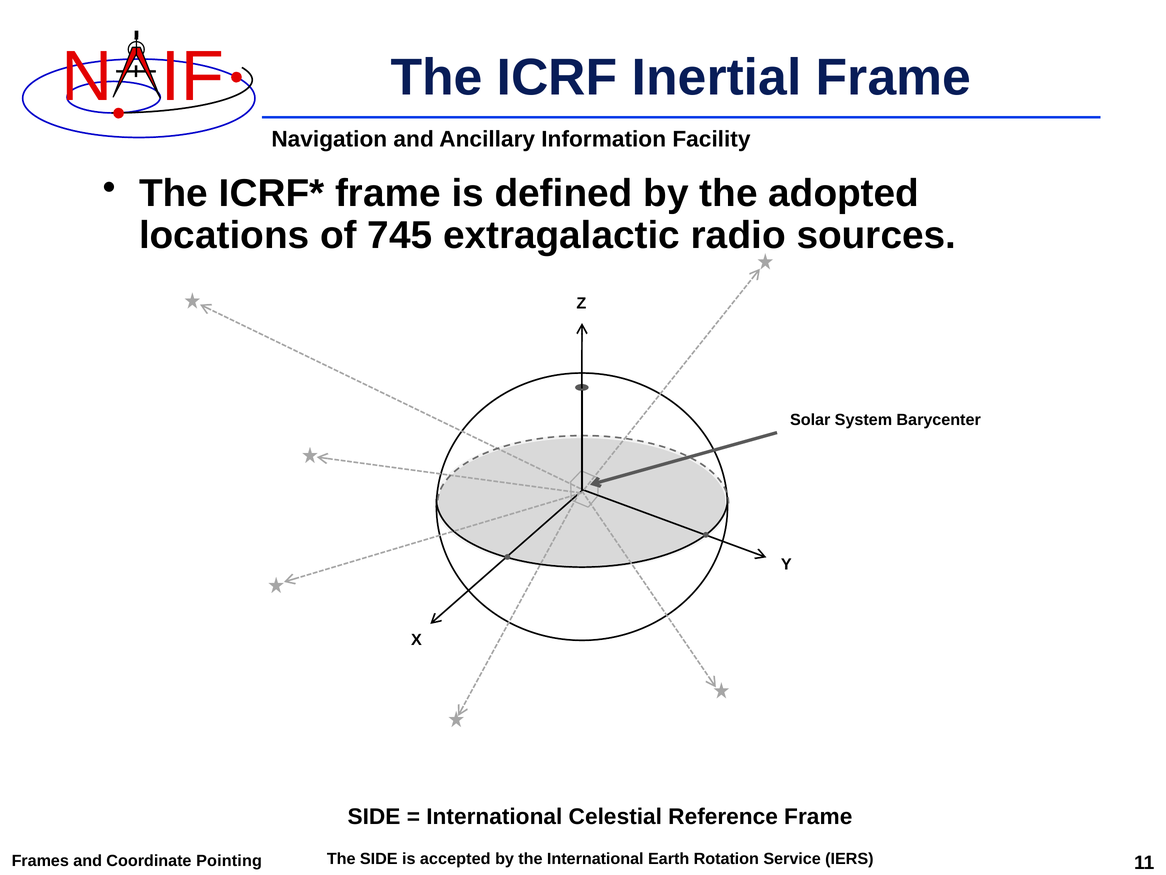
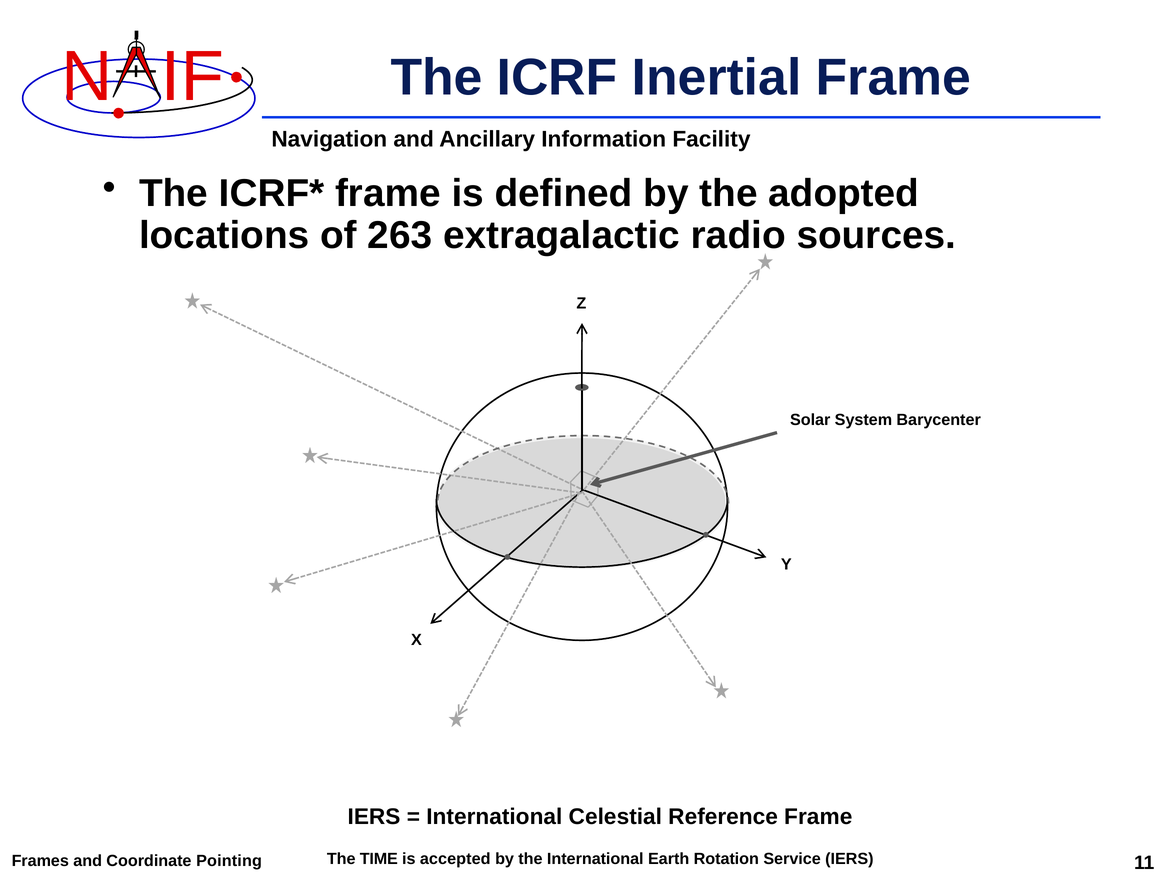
745: 745 -> 263 (400, 235)
SIDE: SIDE -> IERS (374, 817)
The SIDE: SIDE -> TIME (379, 859)
